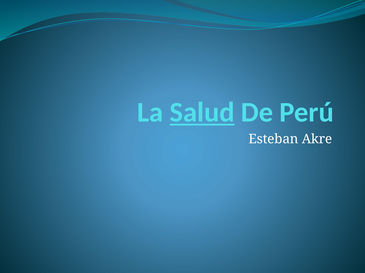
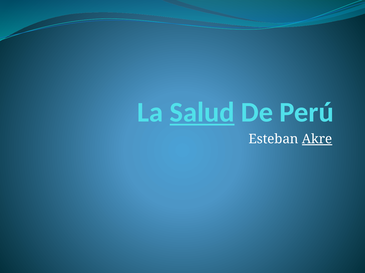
Akre underline: none -> present (317, 139)
